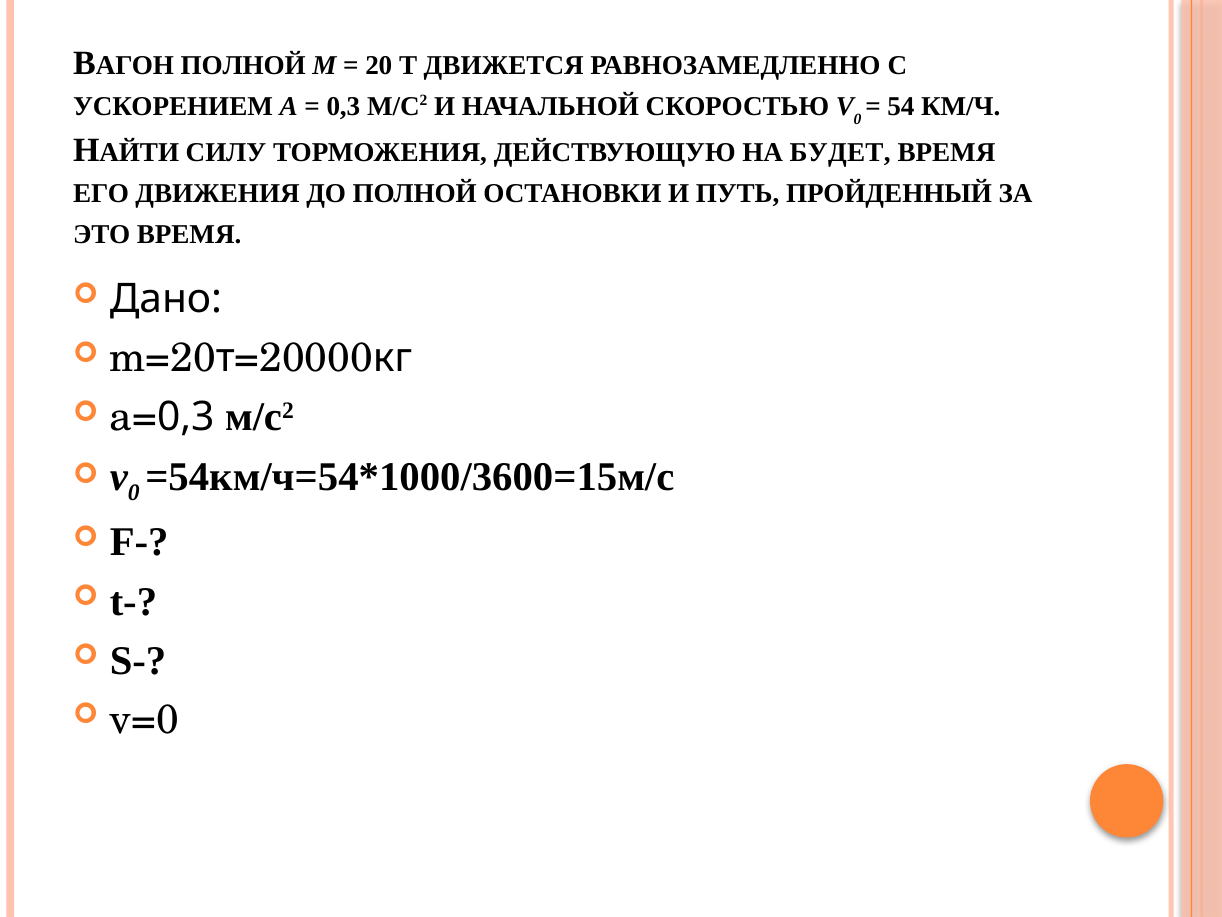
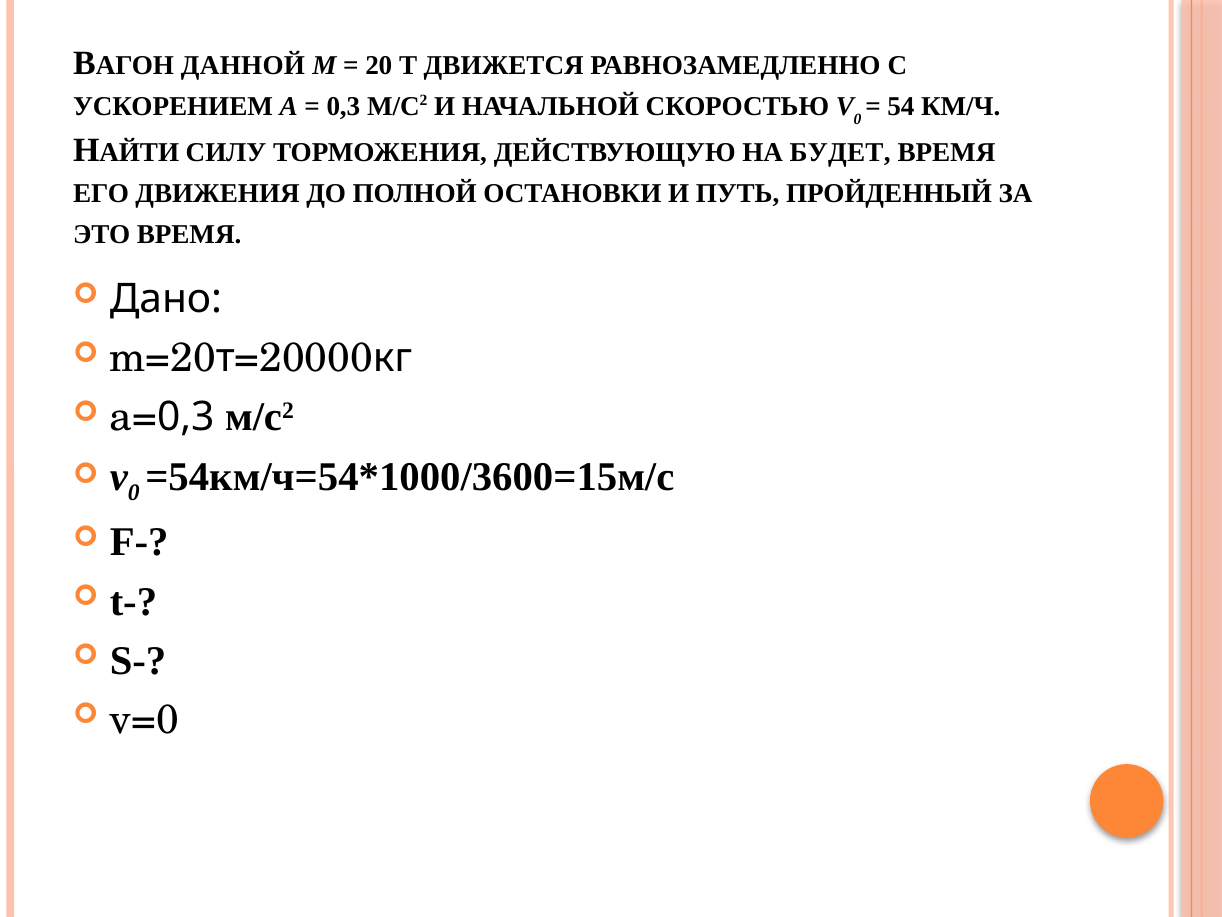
ПОЛНОЙ: ПОЛНОЙ -> ДАННОЙ (243, 66)
